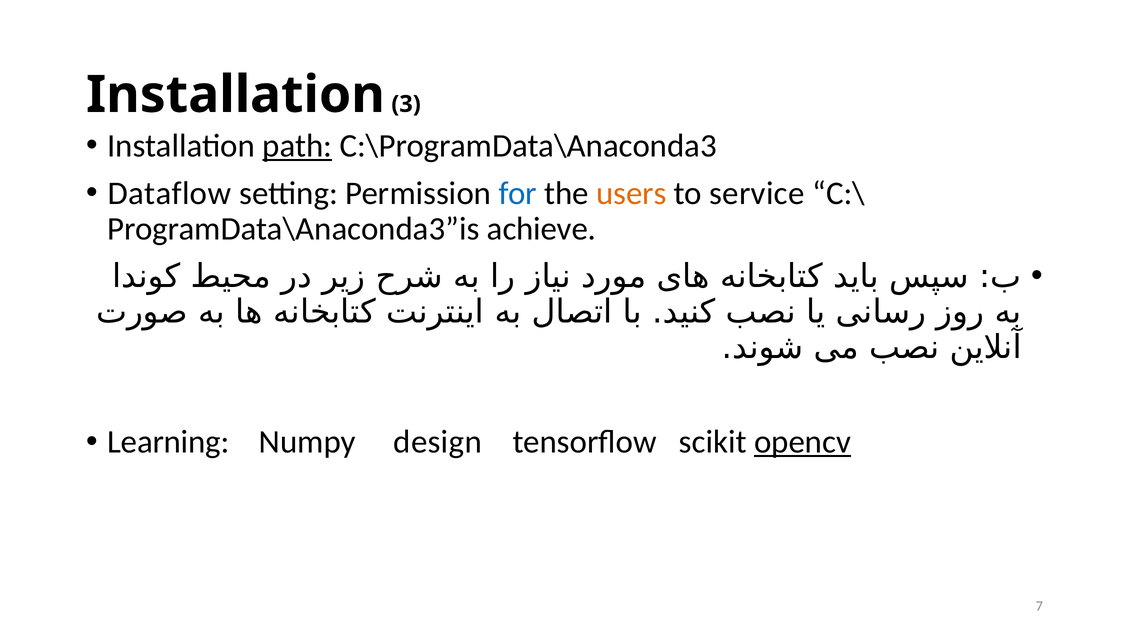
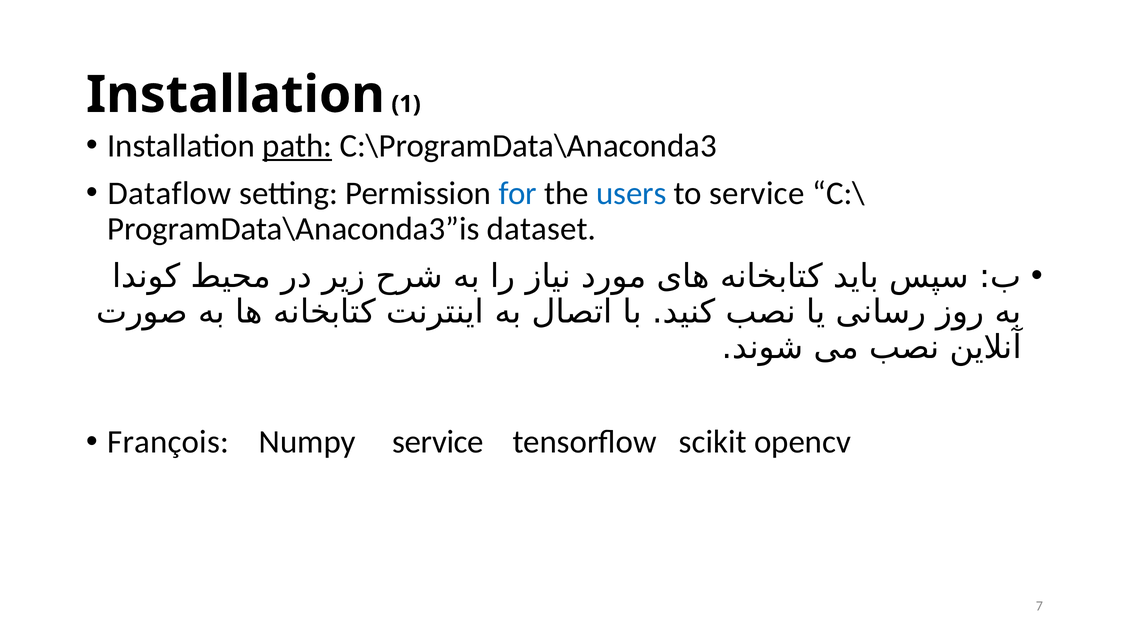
3: 3 -> 1 (406, 104)
users colour: orange -> blue (631, 193)
achieve: achieve -> dataset (541, 229)
Learning: Learning -> François (168, 442)
Numpy design: design -> service (438, 442)
opencv underline: present -> none (803, 442)
